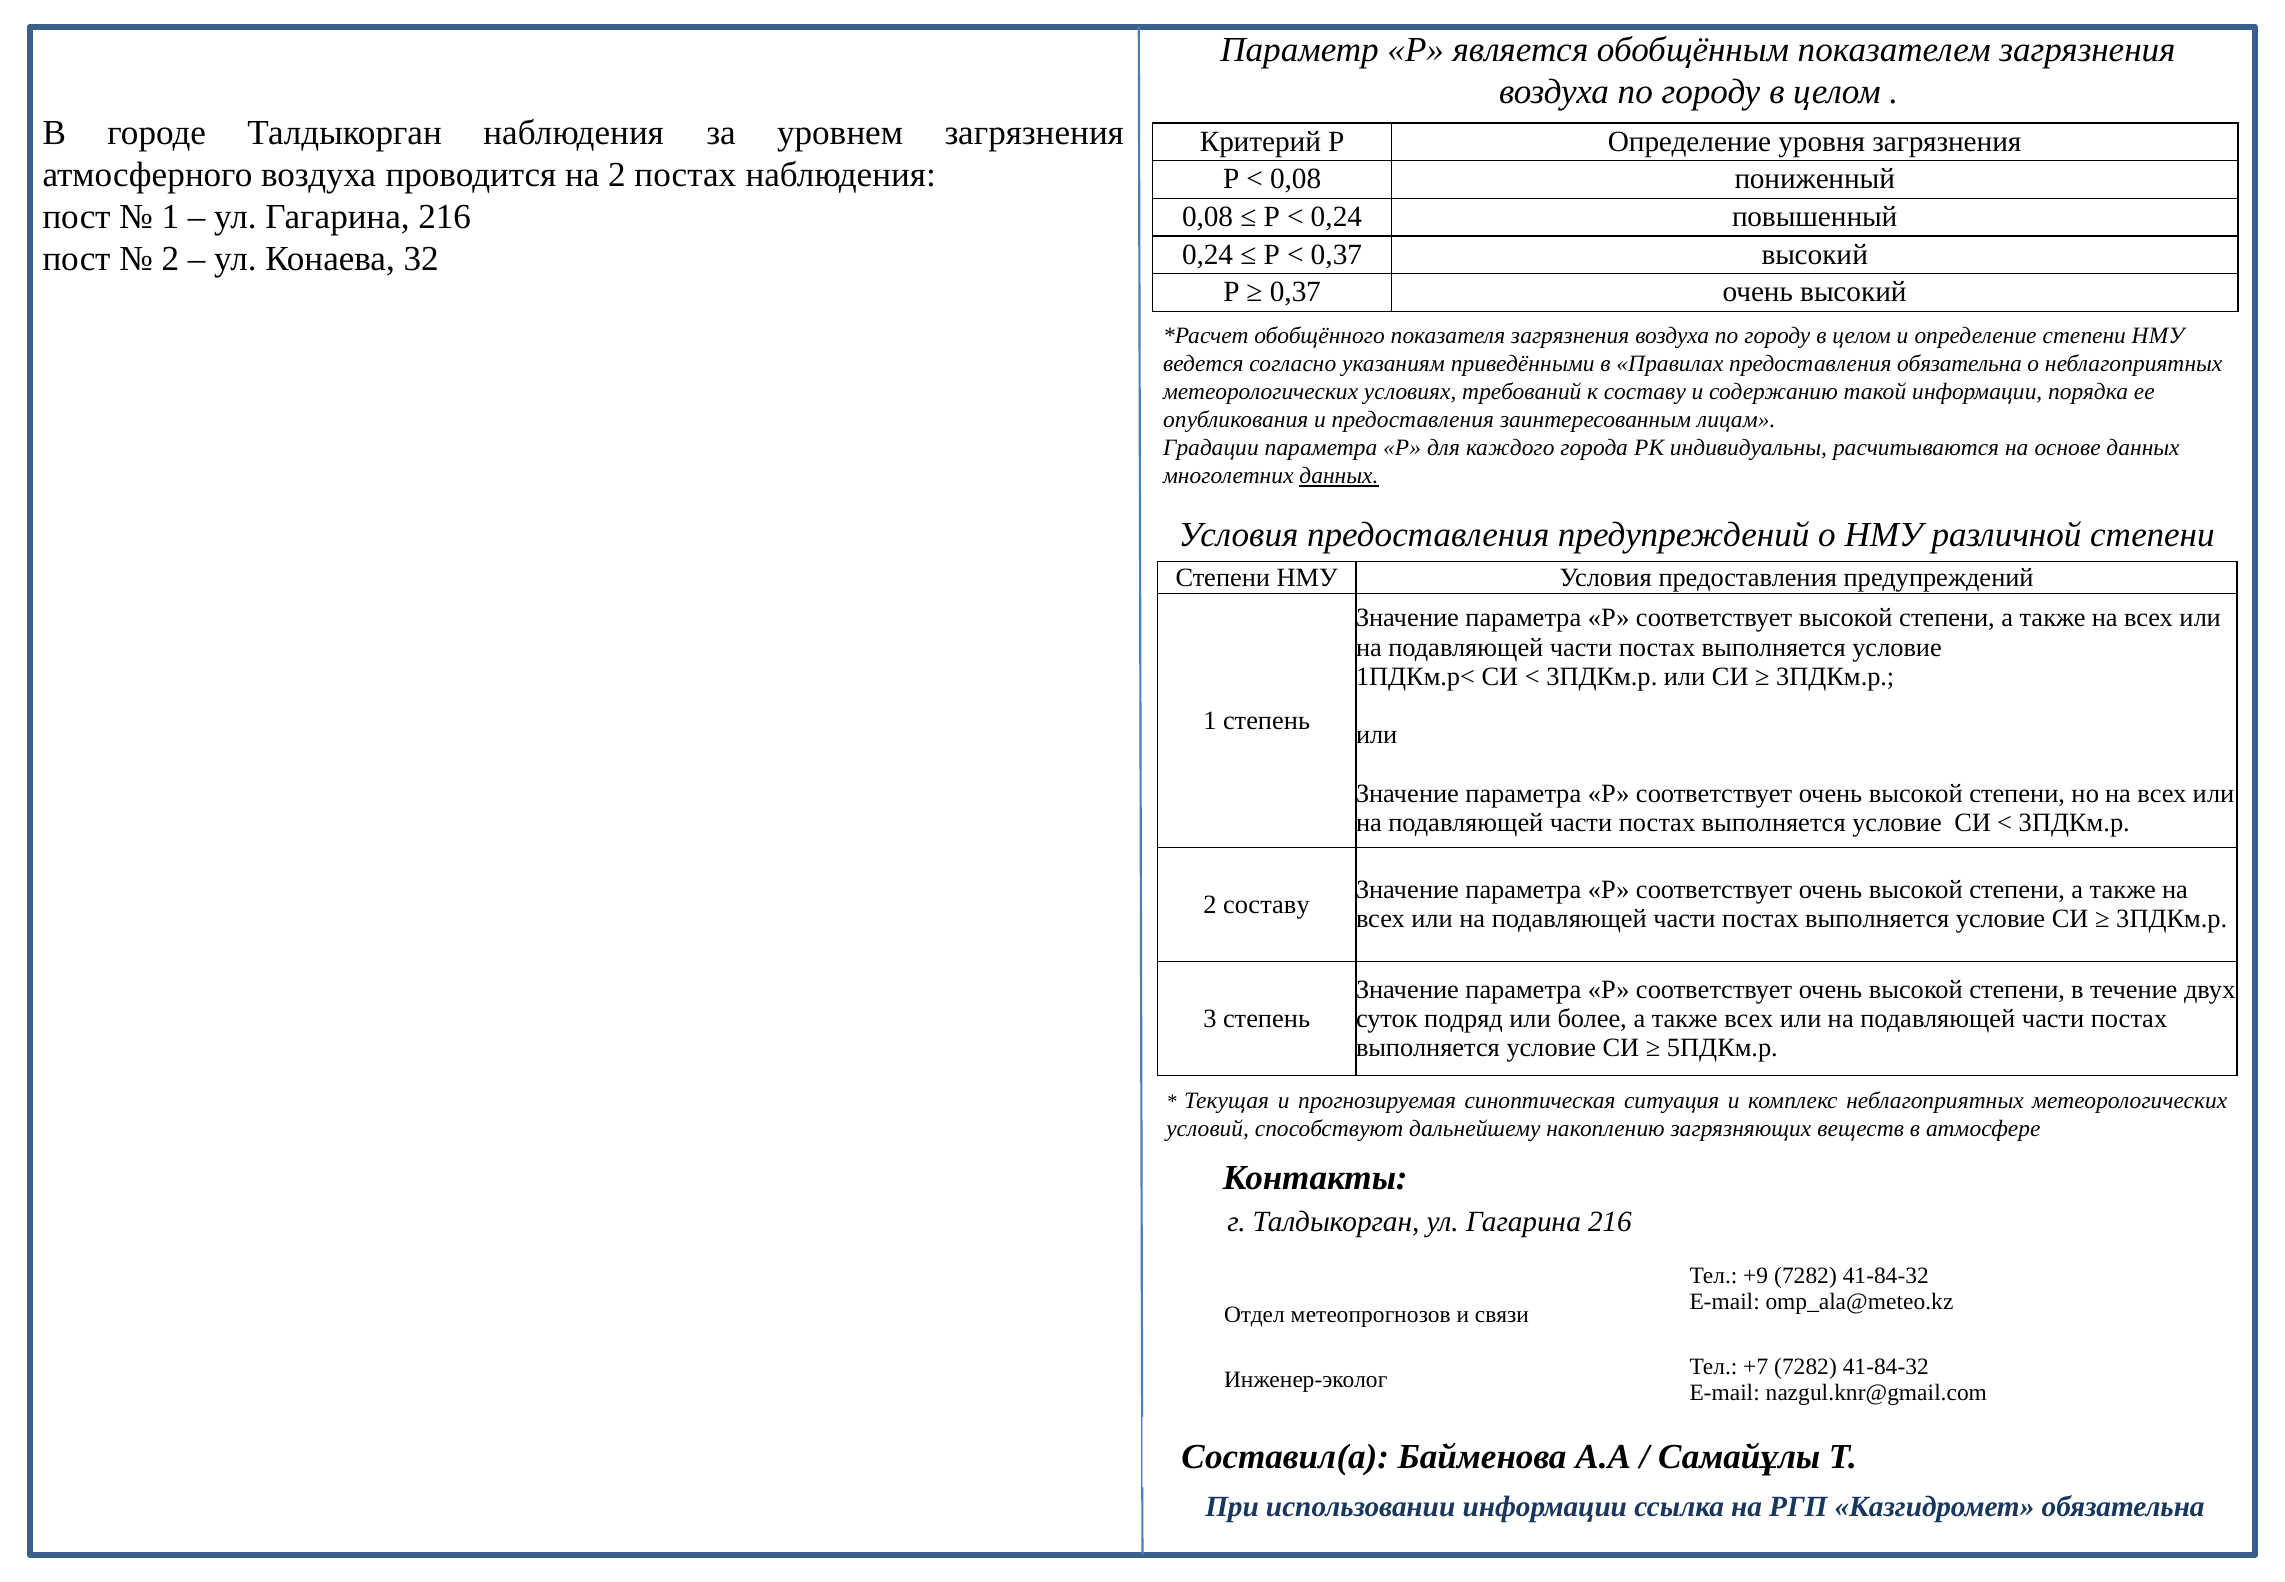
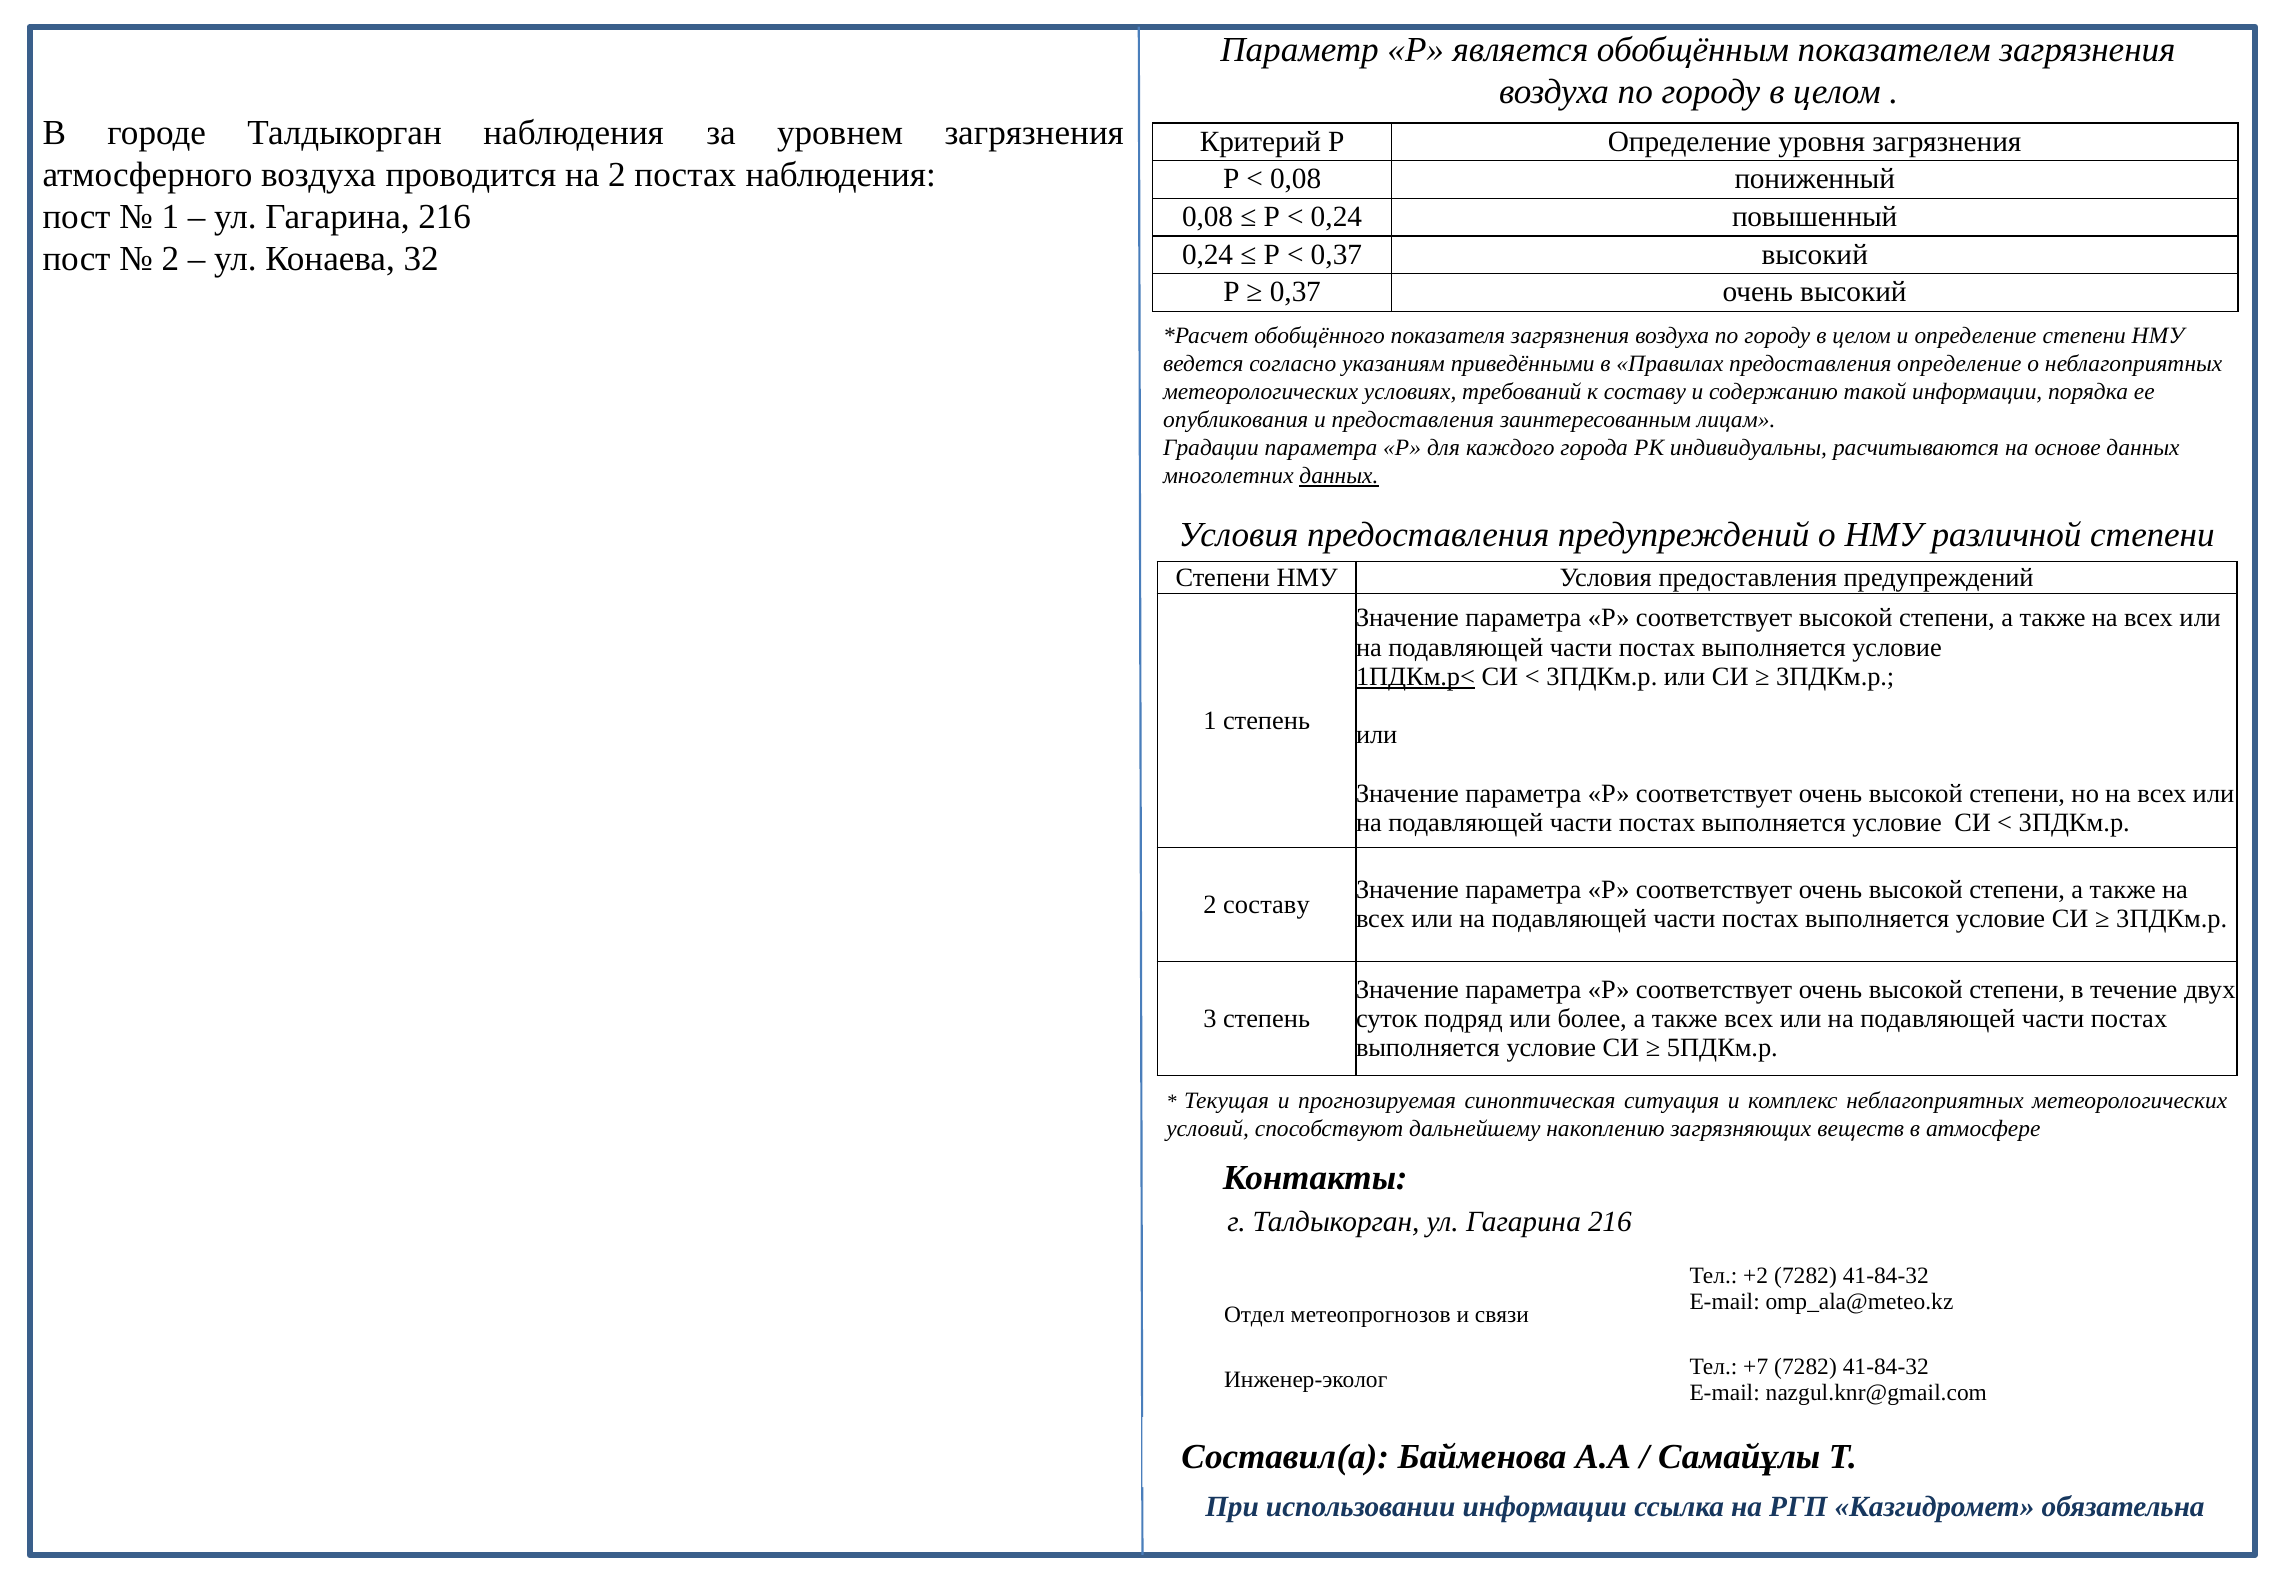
предоставления обязательна: обязательна -> определение (1959, 364)
1ПДКм.р< underline: none -> present (1416, 677)
+9: +9 -> +2 (1756, 1275)
